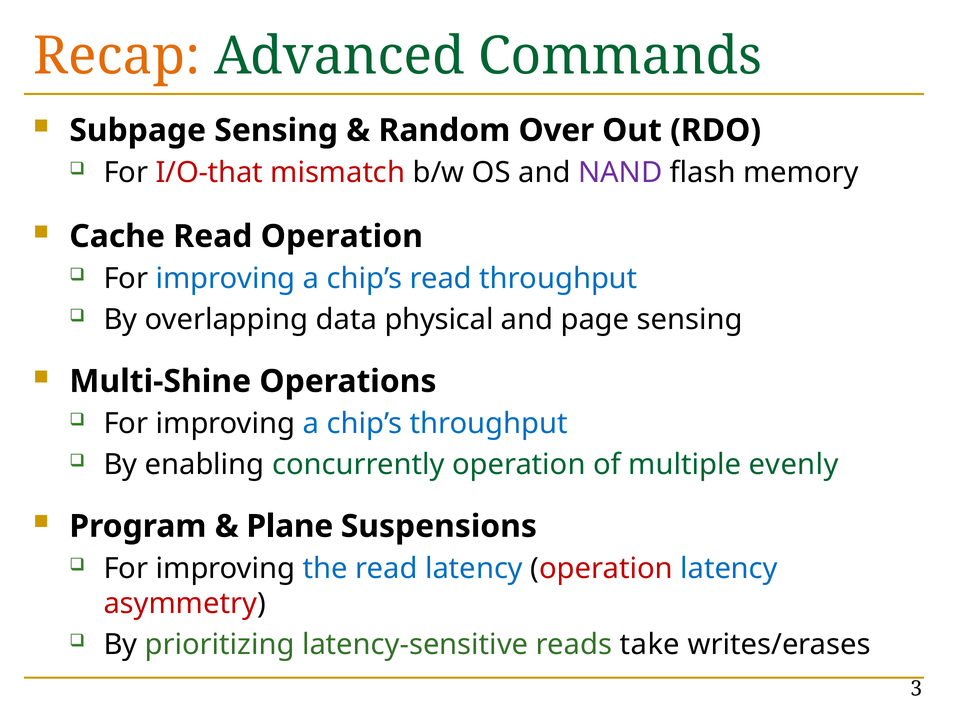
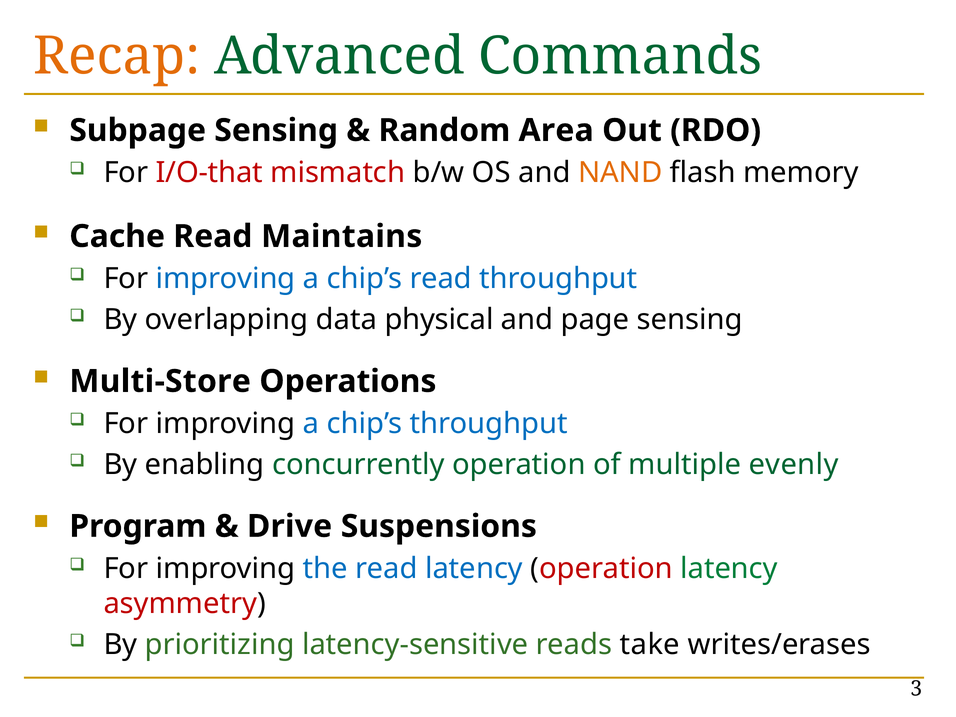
Over: Over -> Area (556, 130)
NAND colour: purple -> orange (620, 173)
Read Operation: Operation -> Maintains (342, 236)
Multi-Shine: Multi-Shine -> Multi-Store (160, 381)
Plane: Plane -> Drive (290, 526)
latency colour: blue -> green (729, 569)
